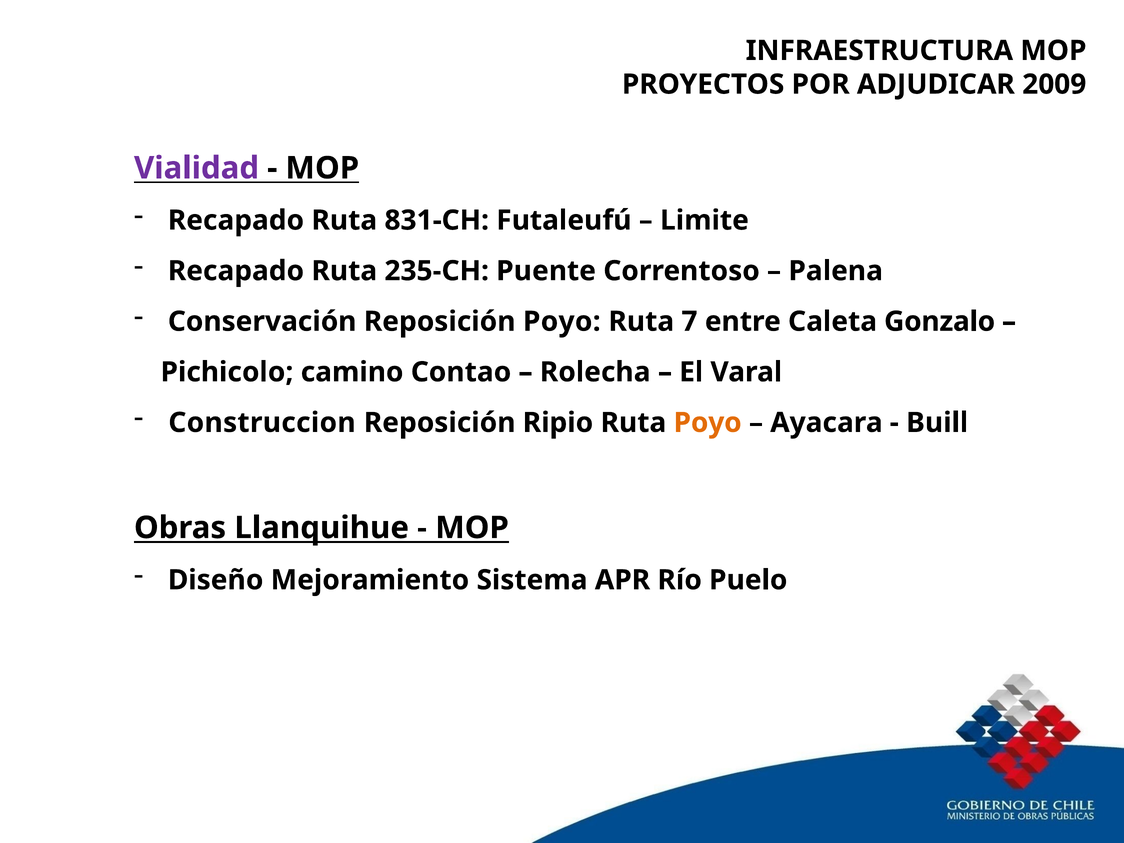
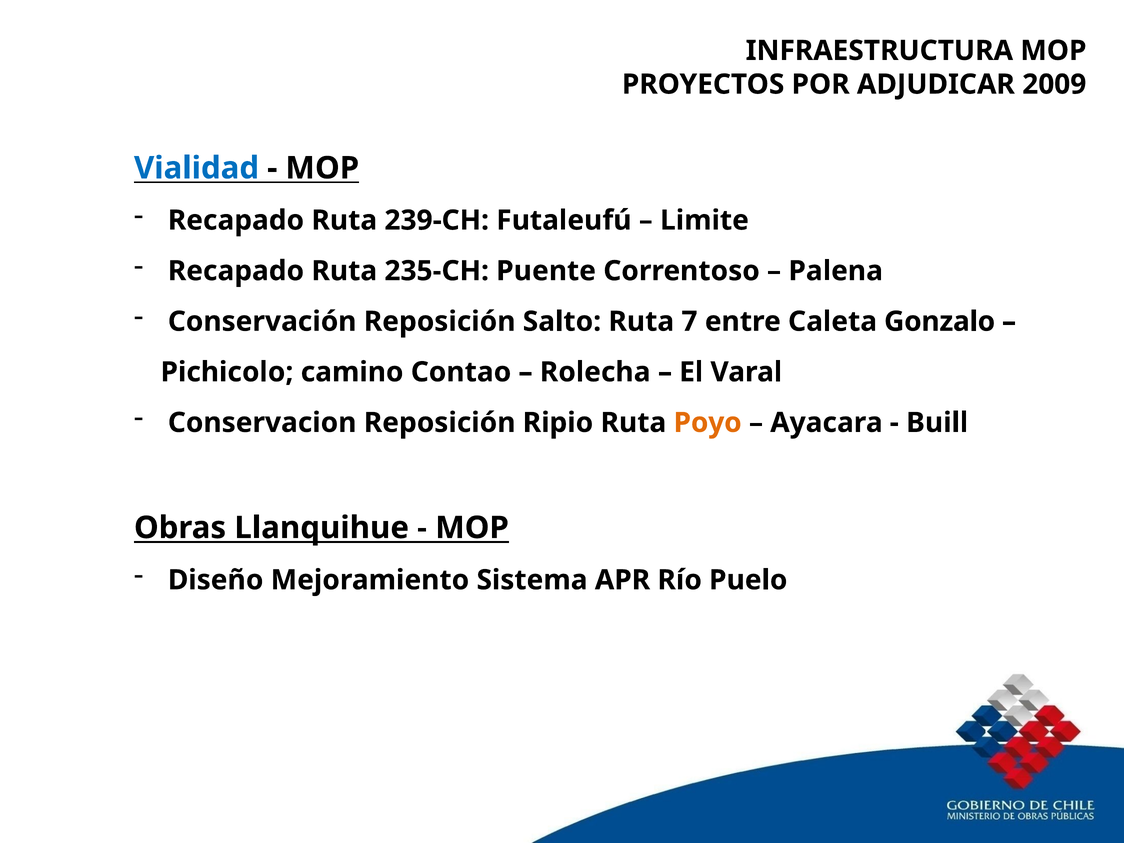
Vialidad colour: purple -> blue (197, 168)
831-CH: 831-CH -> 239-CH (437, 220)
Reposición Poyo: Poyo -> Salto (562, 322)
Construccion: Construccion -> Conservacion (262, 423)
